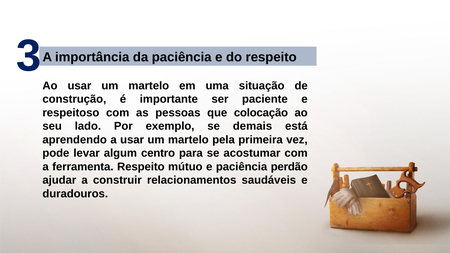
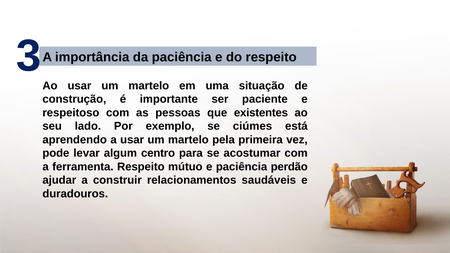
colocação: colocação -> existentes (261, 113)
demais: demais -> ciúmes (252, 126)
